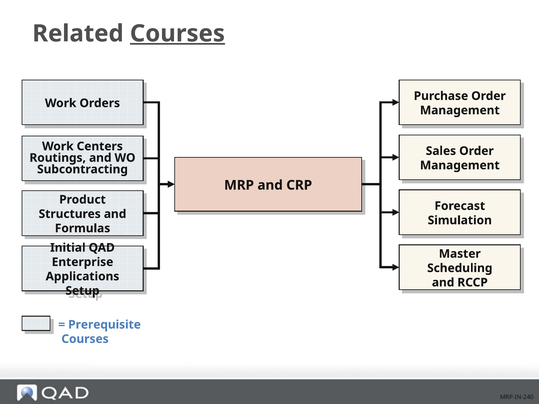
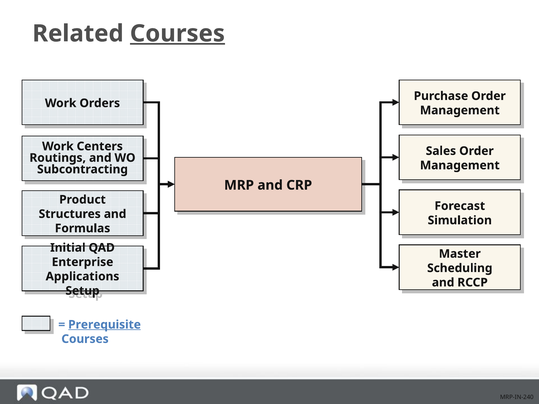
Prerequisite underline: none -> present (105, 325)
